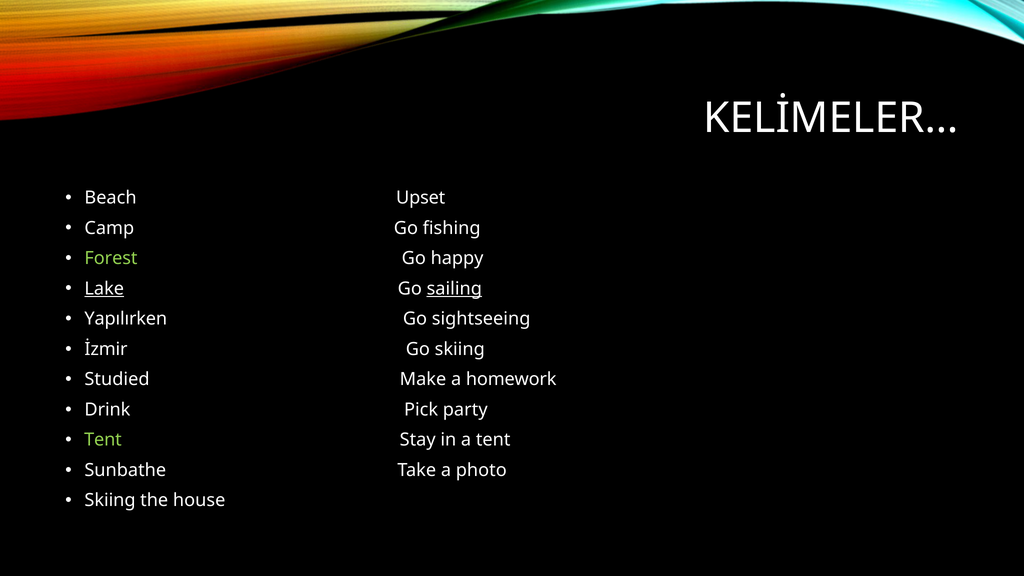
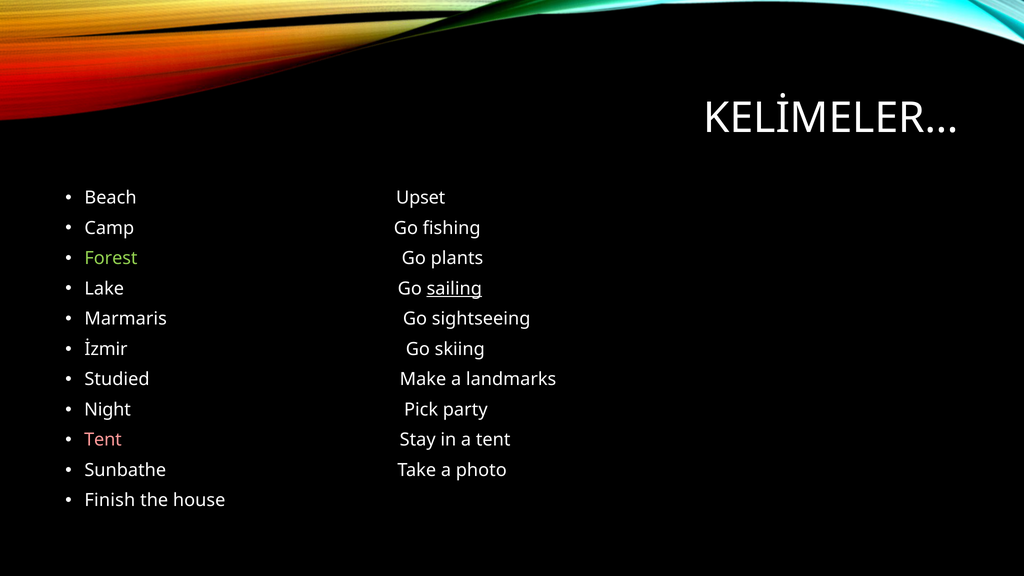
happy: happy -> plants (457, 258)
Lake underline: present -> none (104, 289)
Yapılırken: Yapılırken -> Marmaris (126, 319)
homework: homework -> landmarks (511, 379)
Drink: Drink -> Night (107, 410)
Tent colour: light green -> pink (103, 440)
Skiing: Skiing -> Finish (110, 500)
